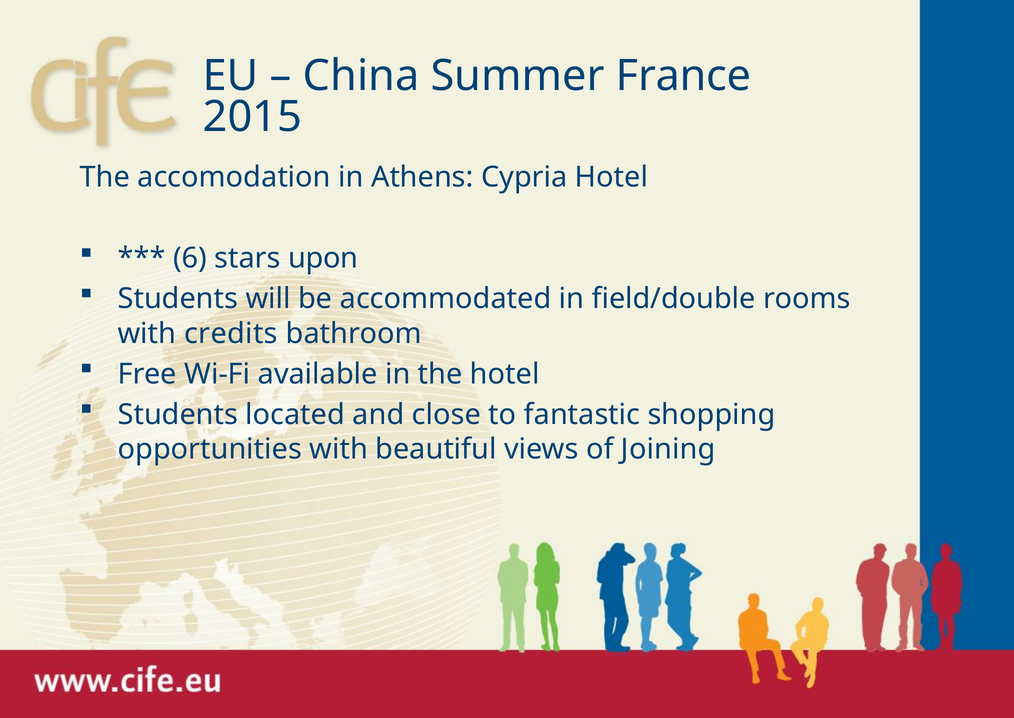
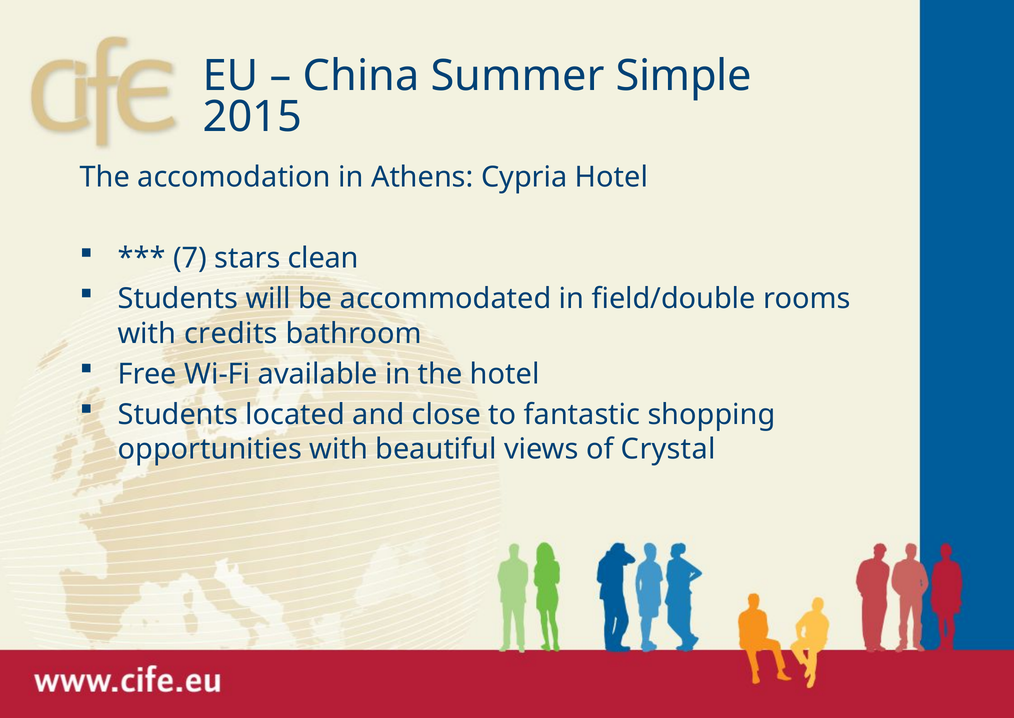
France: France -> Simple (684, 76)
6: 6 -> 7 (190, 258)
upon: upon -> clean (323, 258)
Joining: Joining -> Crystal (668, 449)
